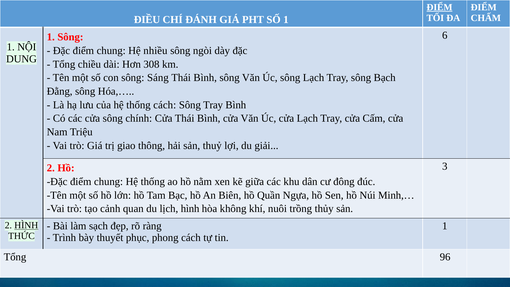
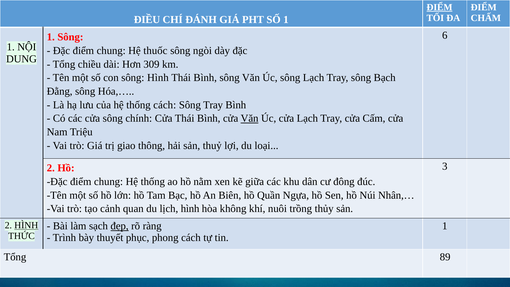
nhiều: nhiều -> thuốc (155, 51)
308: 308 -> 309 (151, 64)
sông Sáng: Sáng -> Hình (158, 78)
Văn underline: none -> present (250, 118)
giải: giải -> loại (266, 146)
Minh,…: Minh,… -> Nhân,… (396, 195)
đẹp underline: none -> present (120, 226)
96: 96 -> 89 (445, 257)
